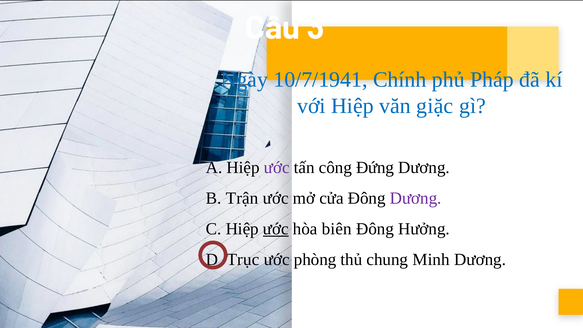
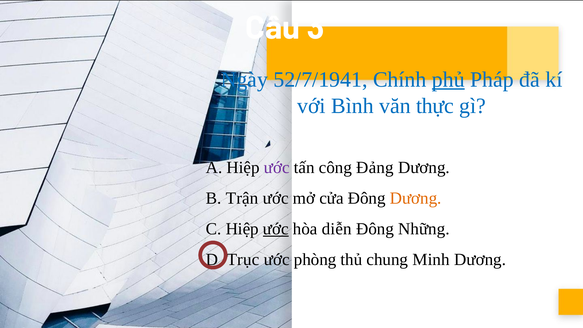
10/7/1941: 10/7/1941 -> 52/7/1941 (321, 80)
phủ underline: none -> present (448, 80)
với Hiệp: Hiệp -> Bình (352, 106)
giặc: giặc -> thực (435, 106)
Đứng: Đứng -> Đảng (375, 168)
Dương colour: purple -> orange (416, 198)
biên: biên -> diễn (337, 229)
Hưởng: Hưởng -> Những (424, 229)
